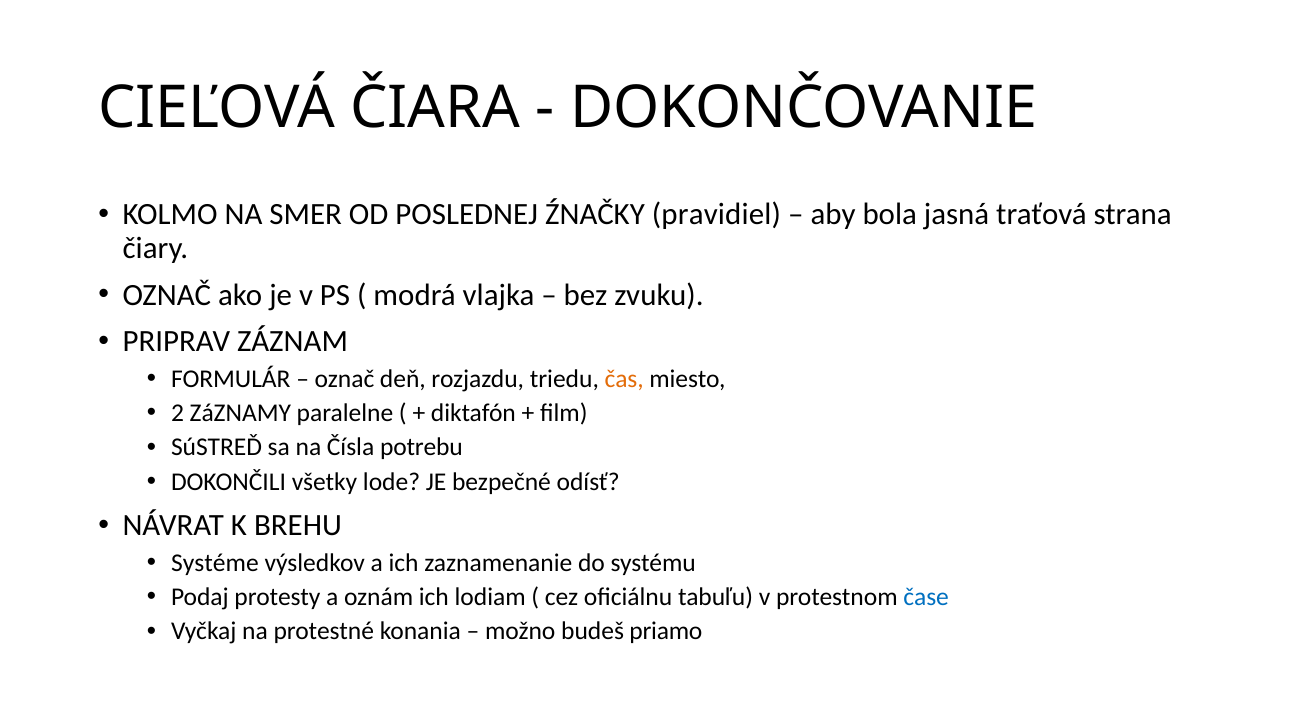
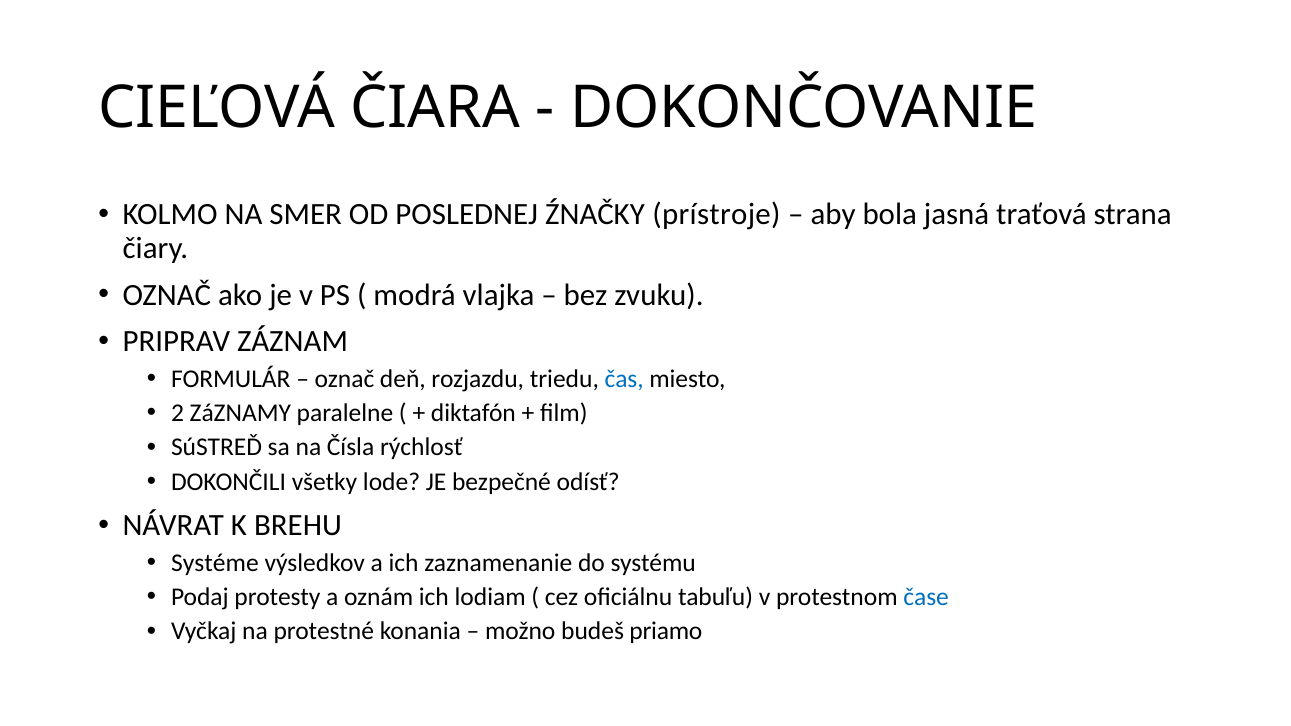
pravidiel: pravidiel -> prístroje (716, 215)
čas colour: orange -> blue (624, 379)
potrebu: potrebu -> rýchlosť (421, 448)
